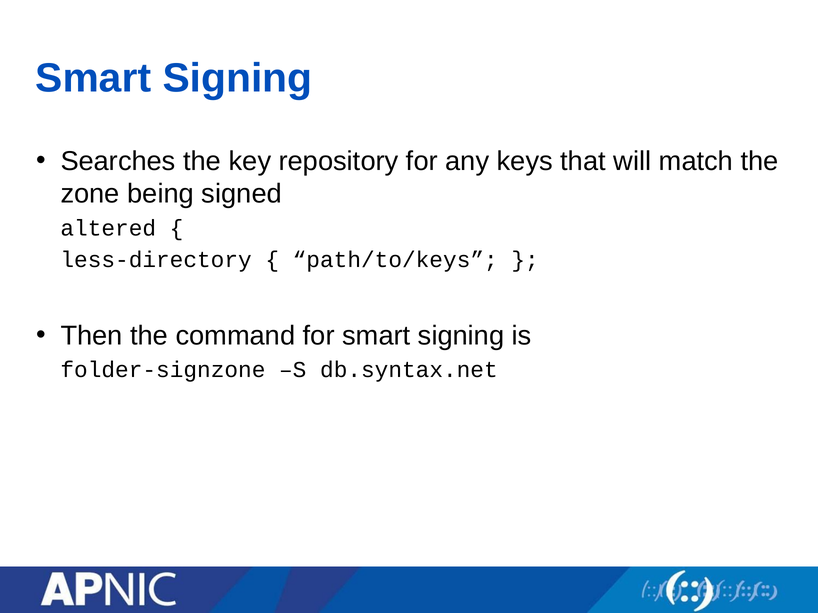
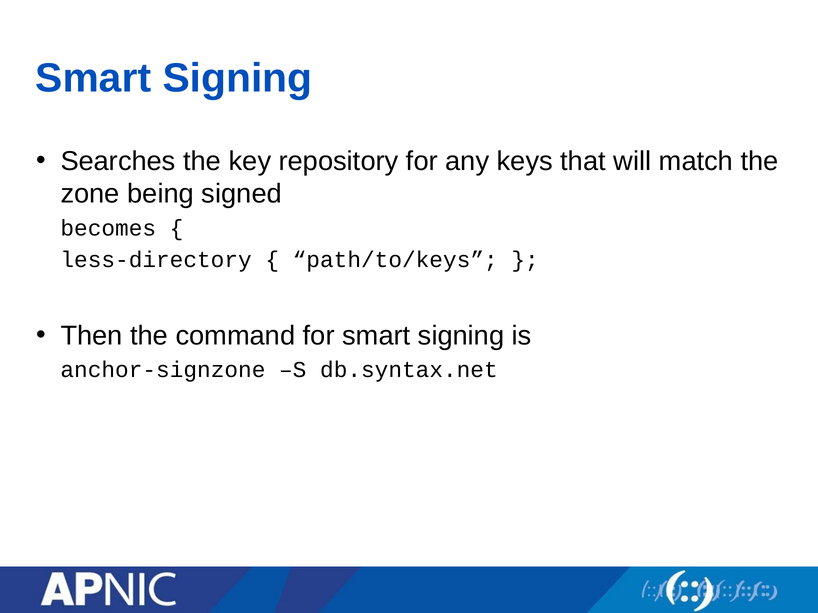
altered: altered -> becomes (108, 228)
folder-signzone: folder-signzone -> anchor-signzone (163, 370)
